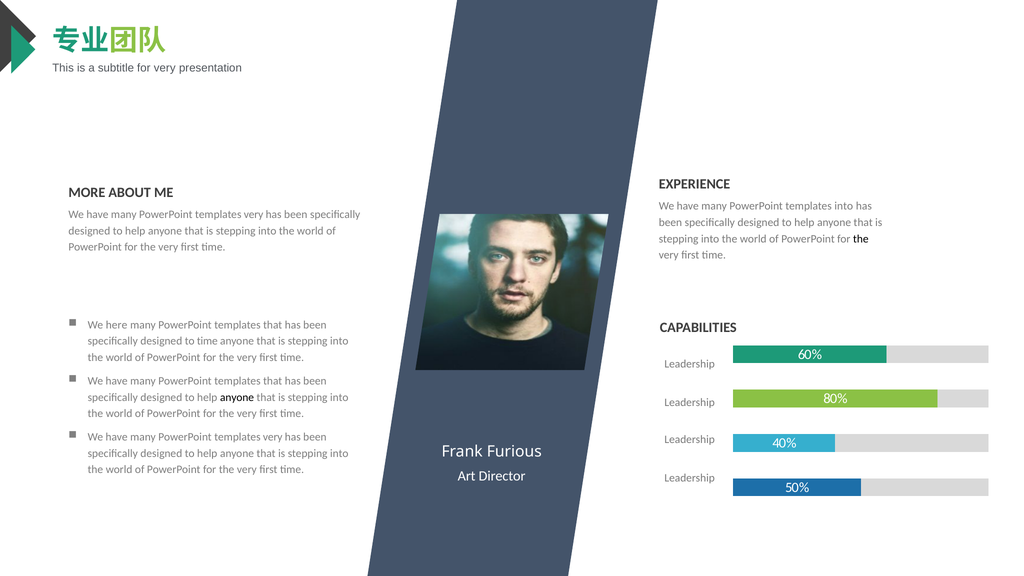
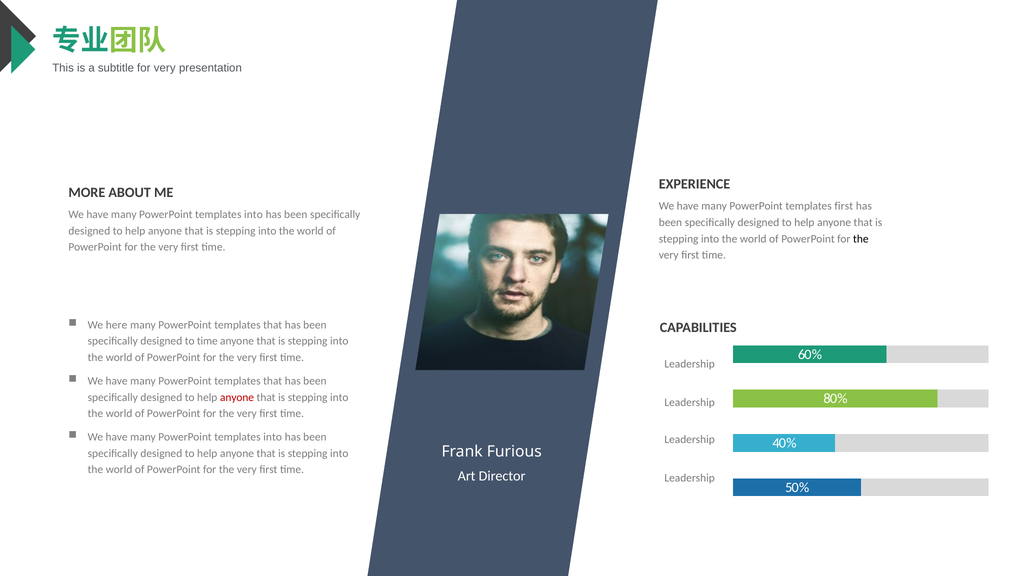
templates into: into -> first (844, 206)
very: very -> into (253, 214)
anyone colour: black -> red (237, 397)
very: very -> into (273, 437)
